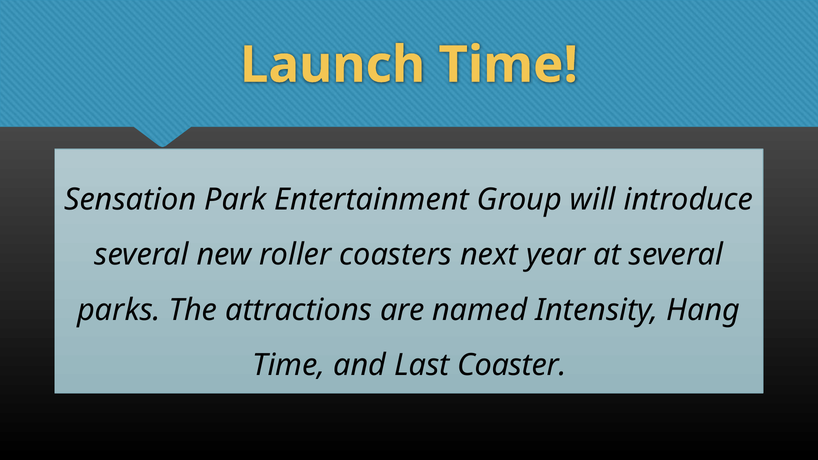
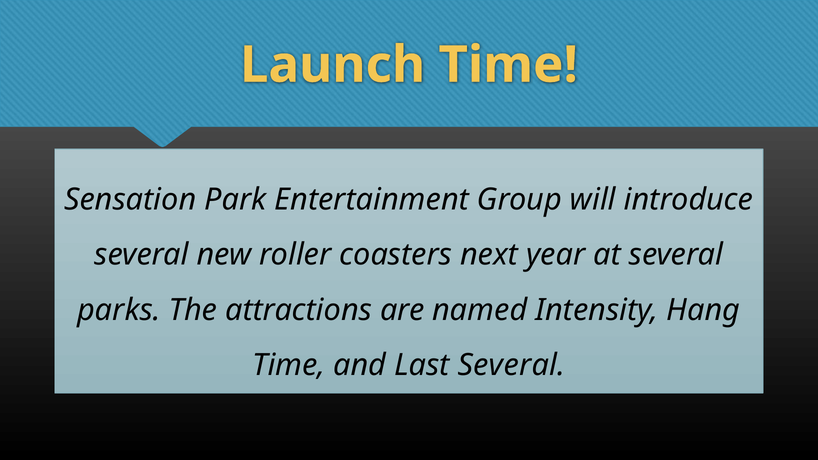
Last Coaster: Coaster -> Several (511, 365)
